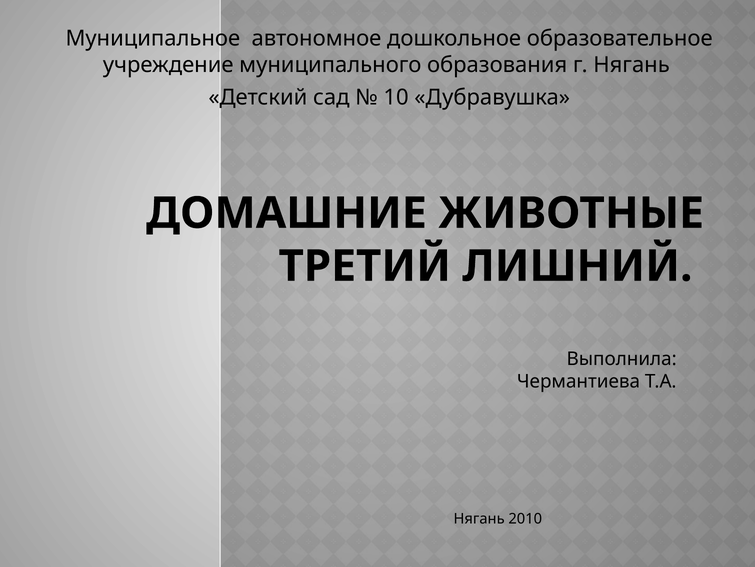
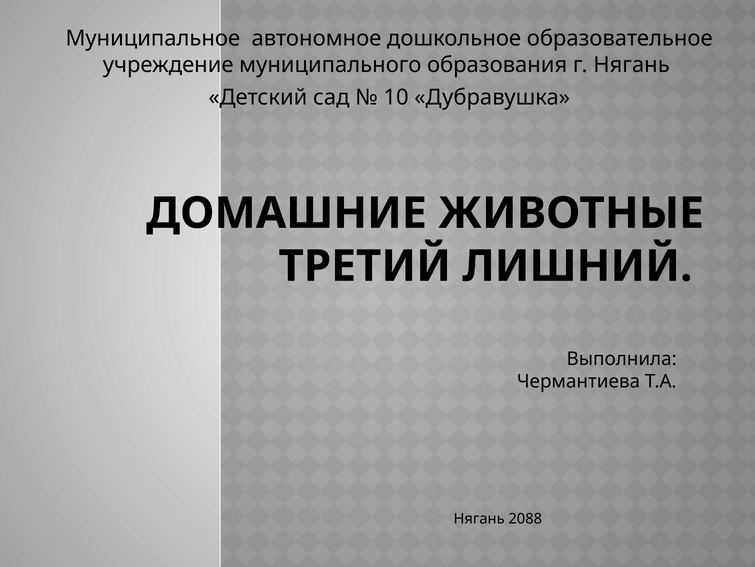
2010: 2010 -> 2088 (525, 518)
